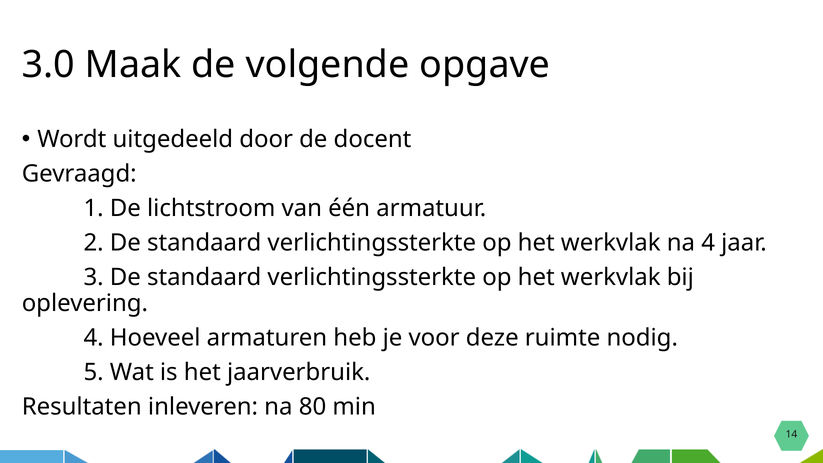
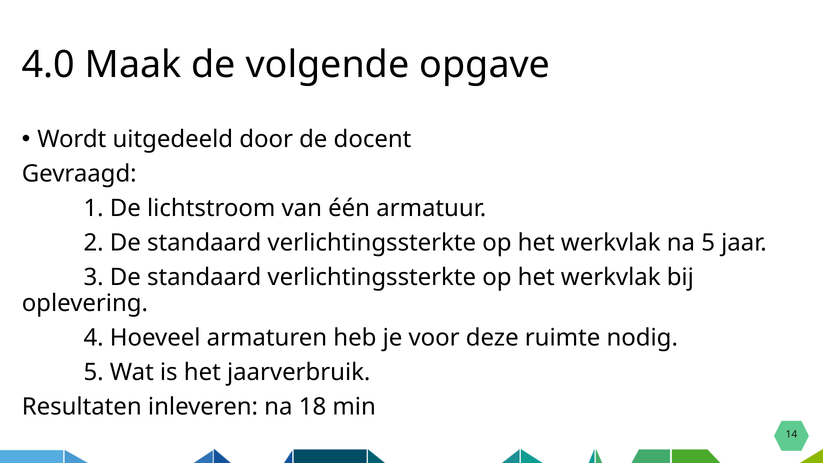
3.0: 3.0 -> 4.0 (48, 65)
na 4: 4 -> 5 (708, 243)
80: 80 -> 18 (313, 407)
